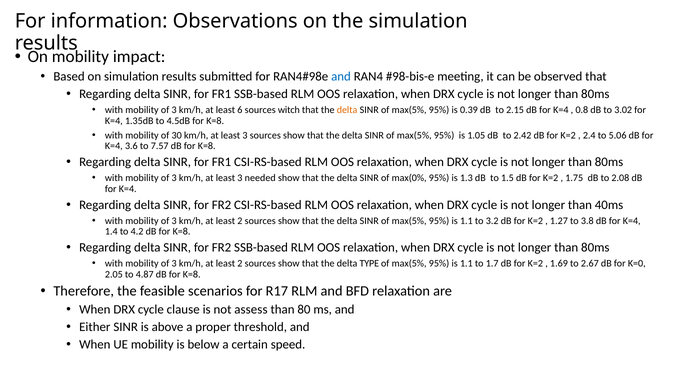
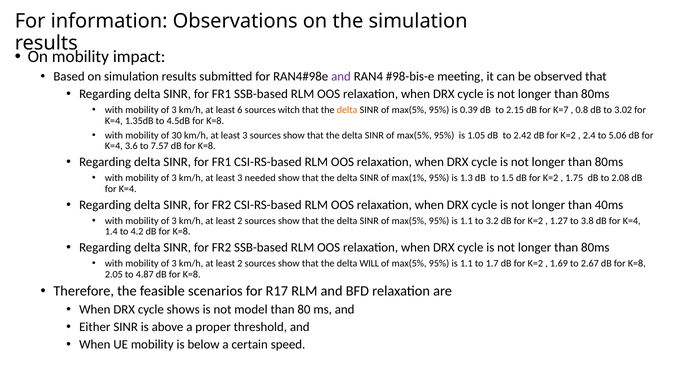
and colour: blue -> purple (341, 76)
2.15 dB for K=4: K=4 -> K=7 (561, 110)
max(0%: max(0% -> max(1% (409, 178)
TYPE: TYPE -> WILL (369, 263)
2.67 dB for K=0: K=0 -> K=8 (637, 263)
clause: clause -> shows (183, 309)
assess: assess -> model (251, 309)
